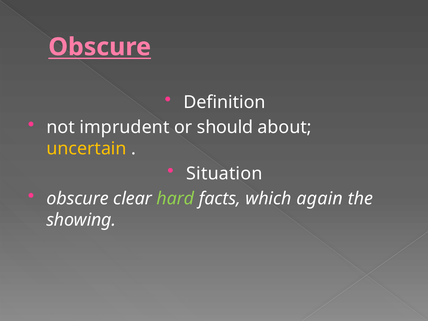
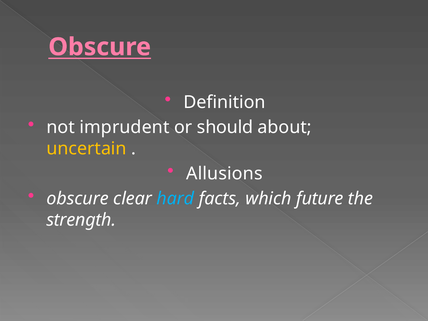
Situation: Situation -> Allusions (224, 174)
hard colour: light green -> light blue (175, 198)
again: again -> future (320, 198)
showing: showing -> strength (81, 220)
